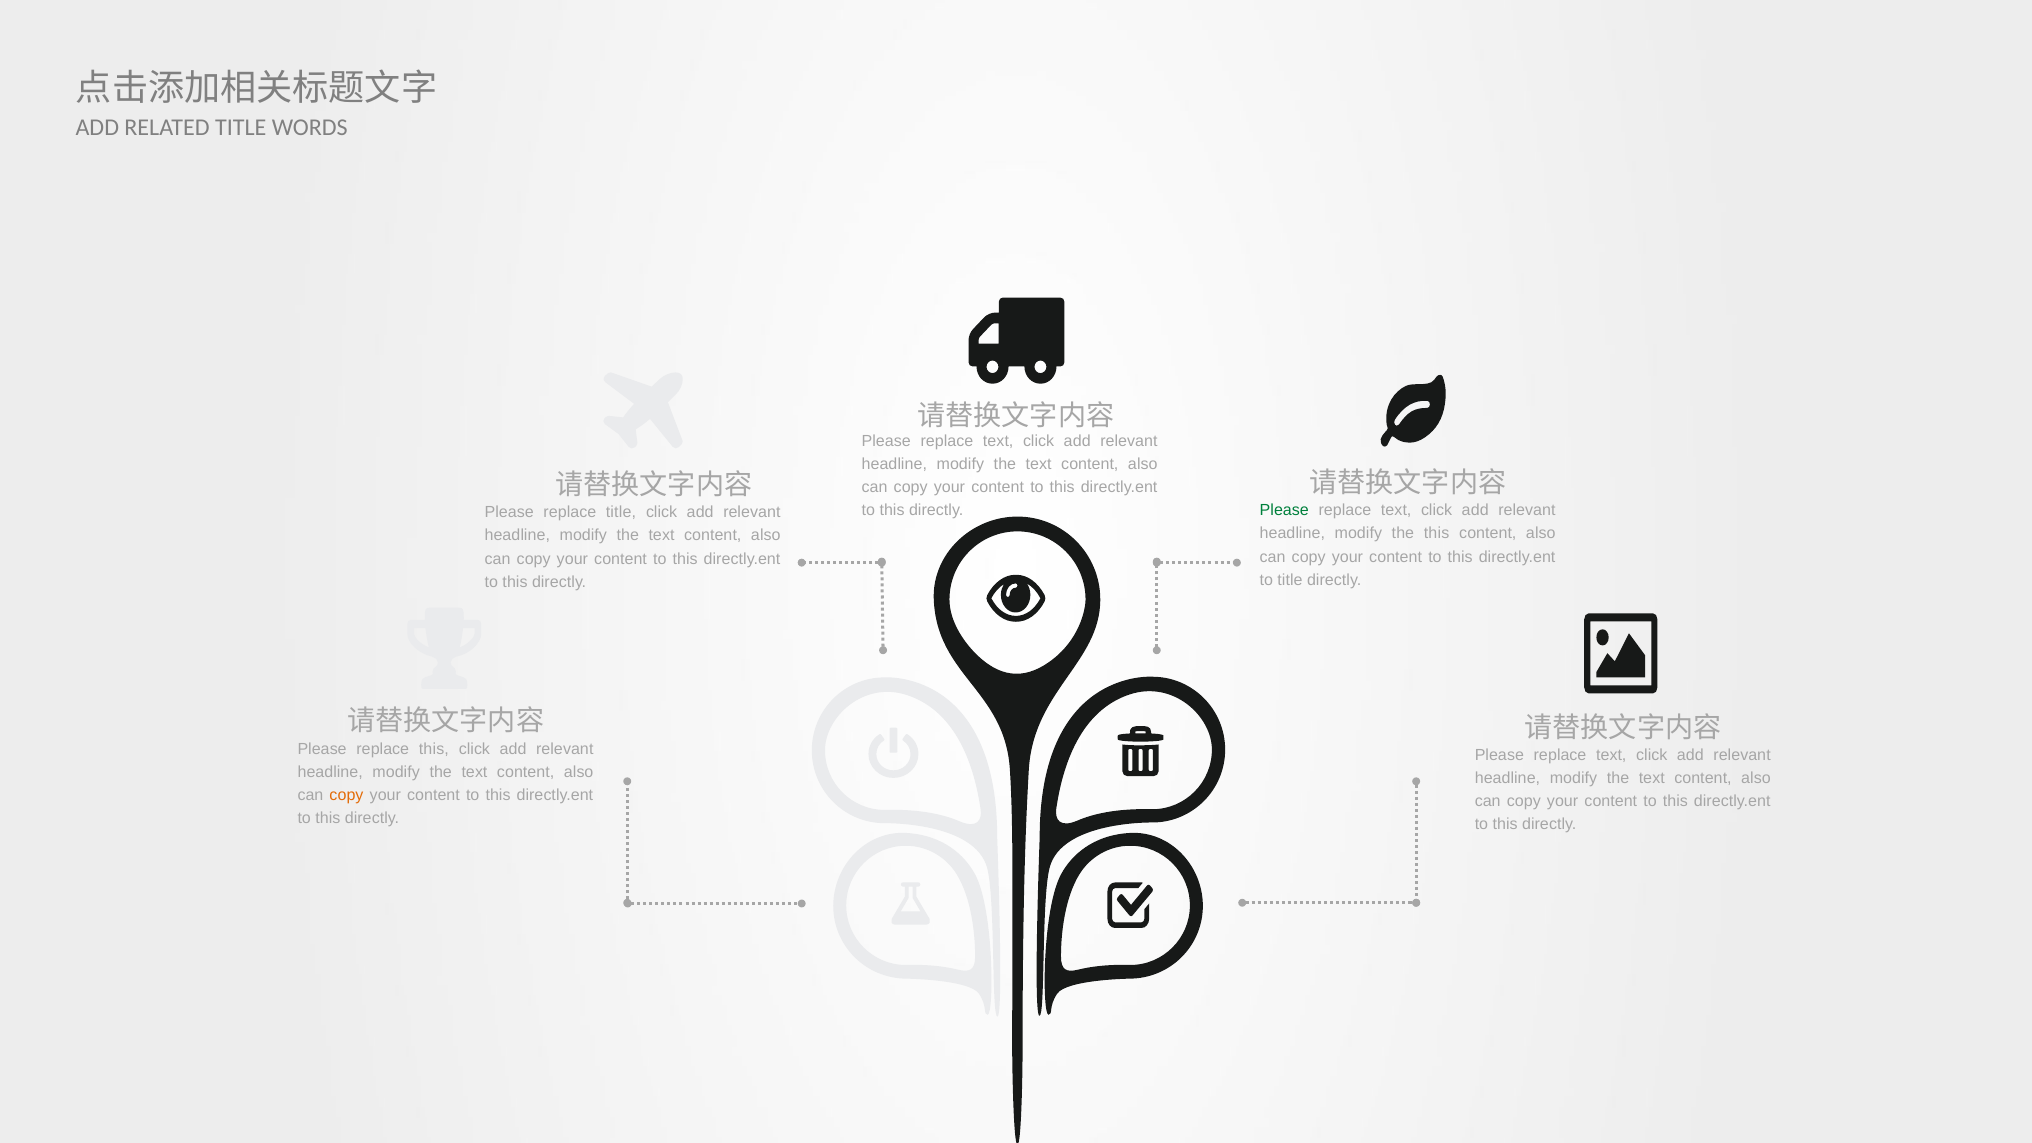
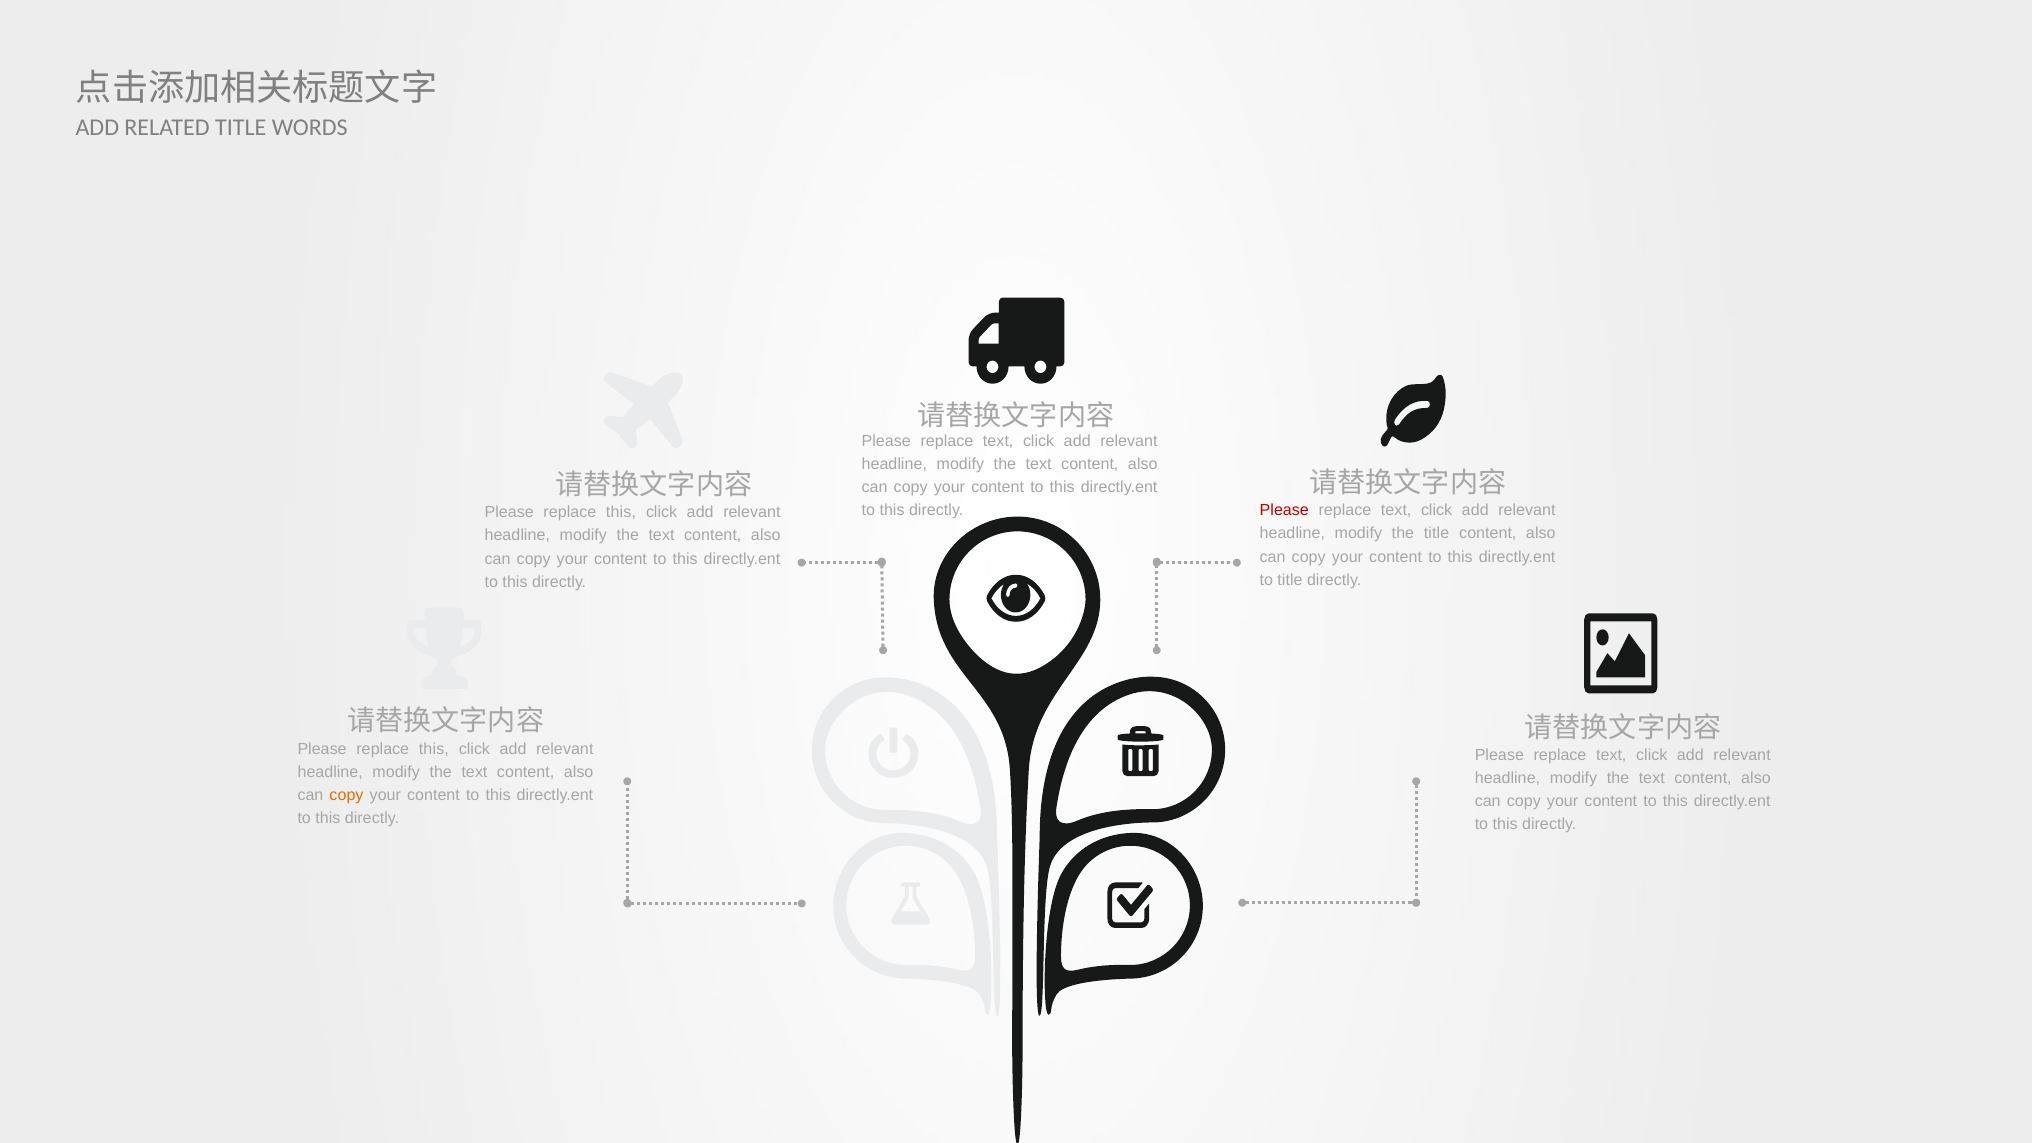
Please colour: green -> red (1284, 511)
title: title -> this (621, 513)
the this: this -> title (1437, 534)
